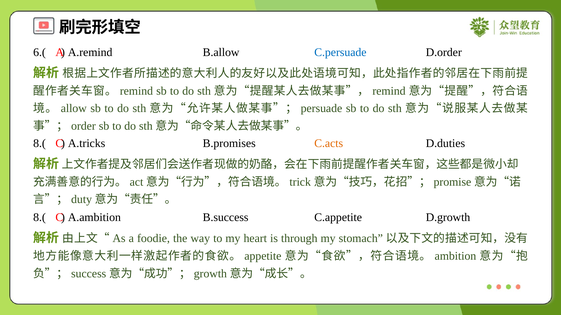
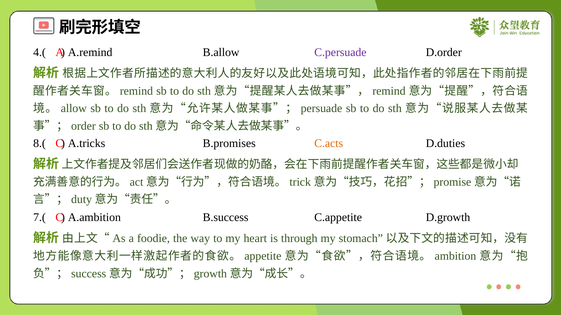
6.(: 6.( -> 4.( (40, 53)
C.persuade colour: blue -> purple (340, 53)
8.(: 8.( -> 7.( (40, 218)
